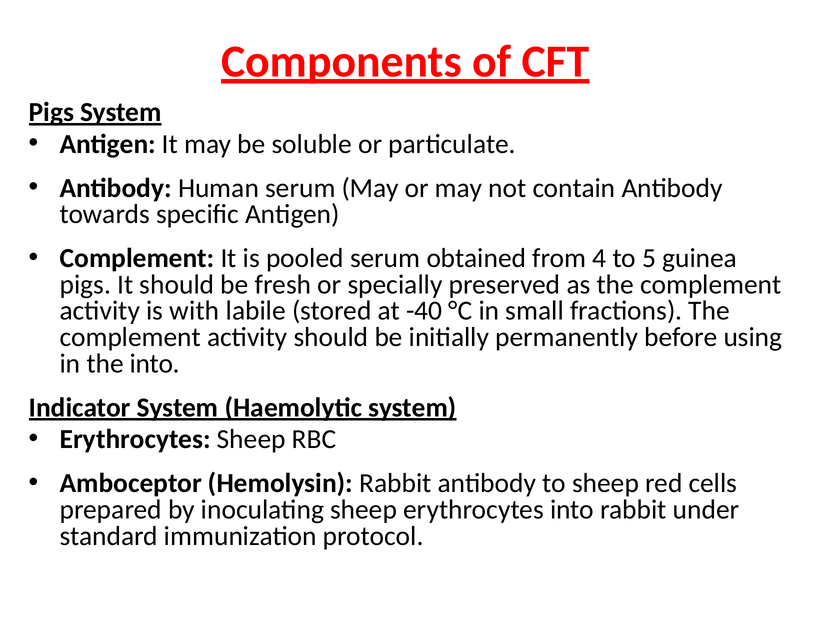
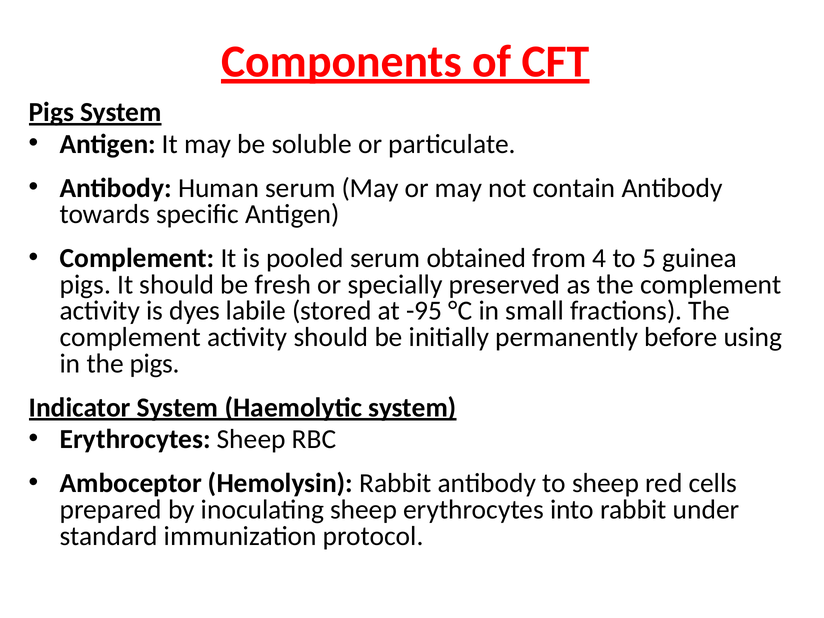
with: with -> dyes (195, 311)
-40: -40 -> -95 (424, 311)
the into: into -> pigs (155, 364)
